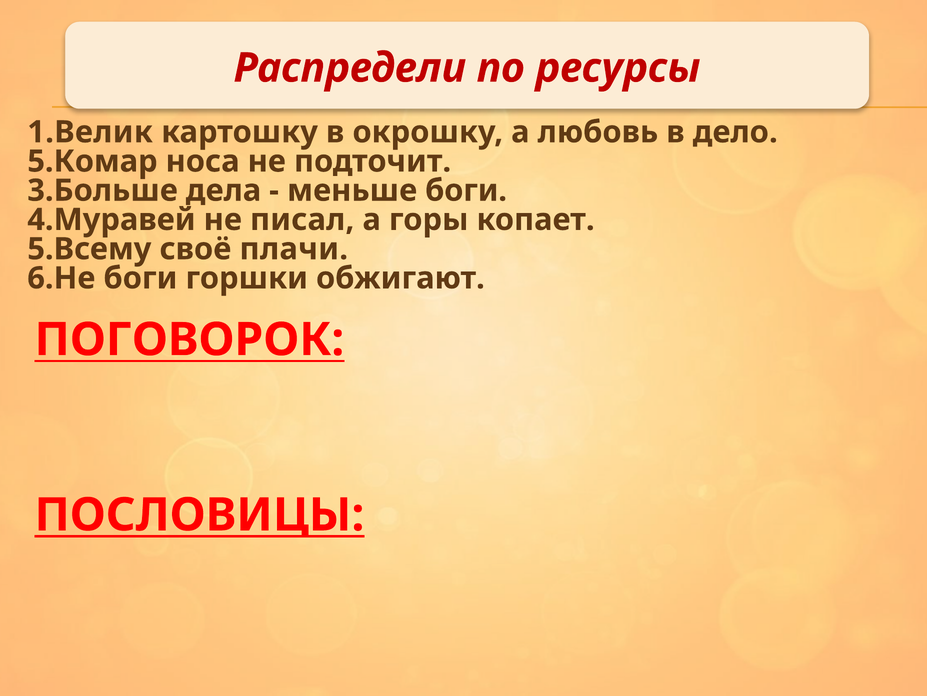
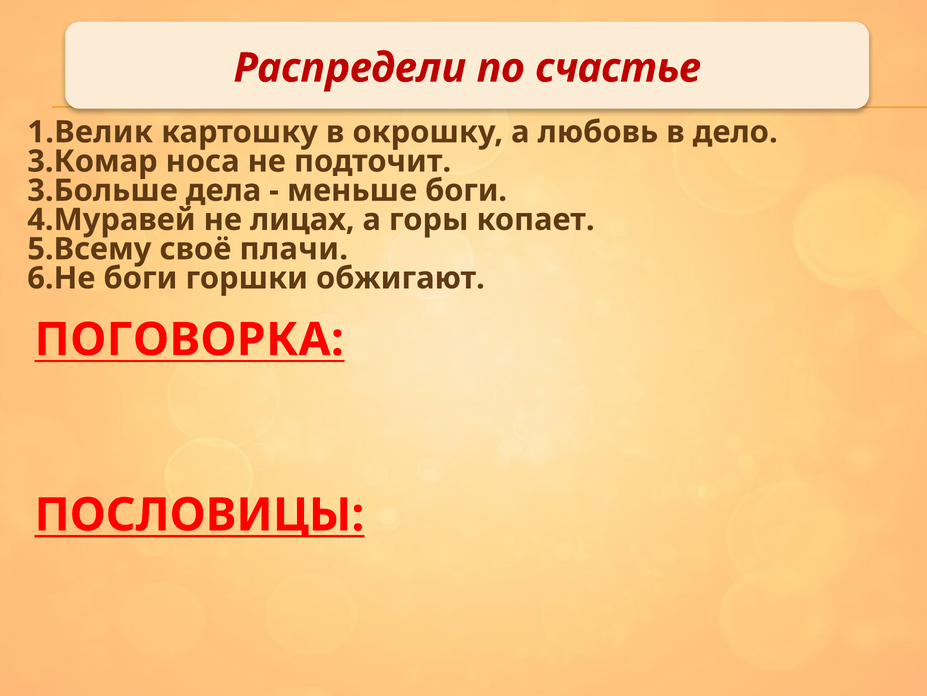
ресурсы: ресурсы -> счастье (618, 68)
5.Комар: 5.Комар -> 3.Комар (92, 161)
писал: писал -> лицах (302, 220)
ПОГОВОРОК: ПОГОВОРОК -> ПОГОВОРКА (189, 339)
